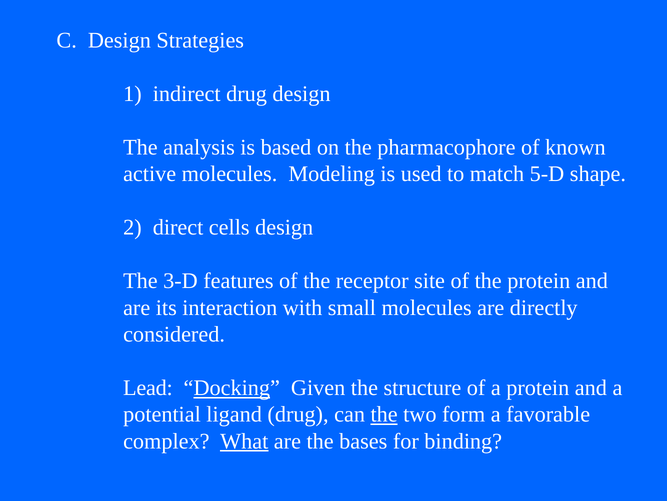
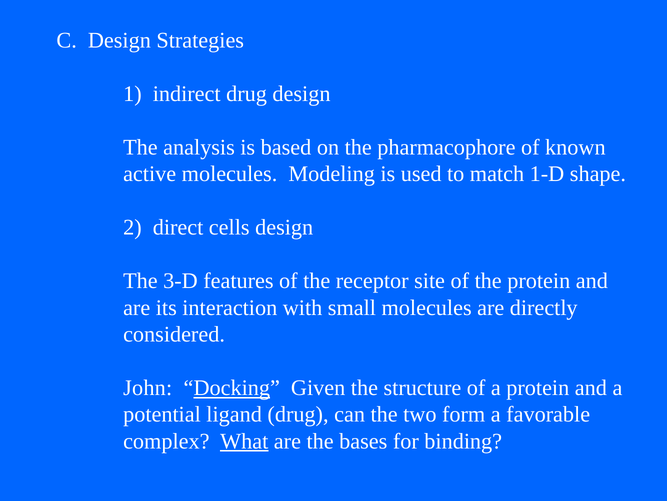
5-D: 5-D -> 1-D (547, 174)
Lead: Lead -> John (148, 387)
the underline: present -> none (384, 414)
